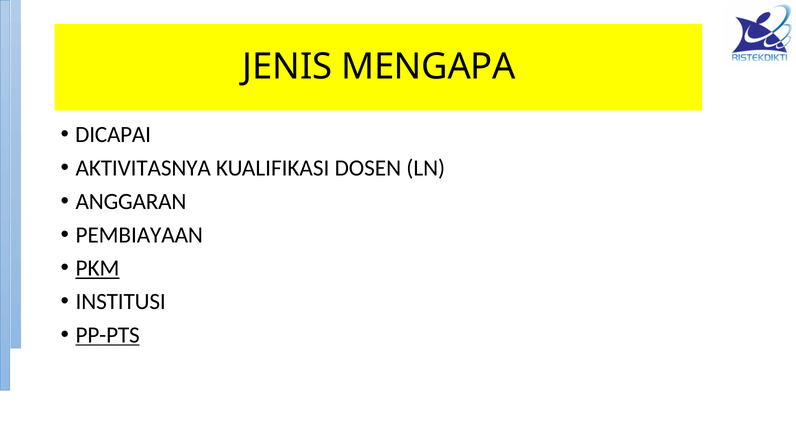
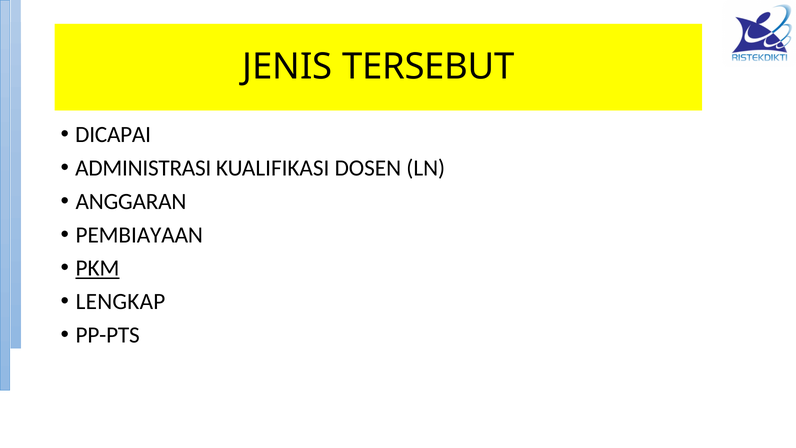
MENGAPA: MENGAPA -> TERSEBUT (428, 67)
AKTIVITASNYA: AKTIVITASNYA -> ADMINISTRASI (143, 168)
INSTITUSI: INSTITUSI -> LENGKAP (121, 301)
PP-PTS underline: present -> none (108, 335)
